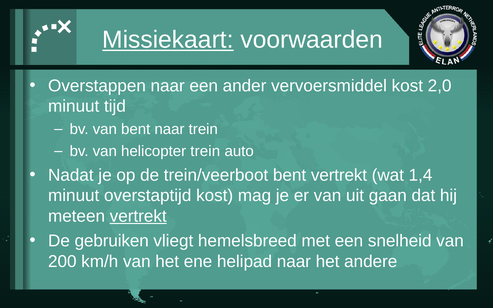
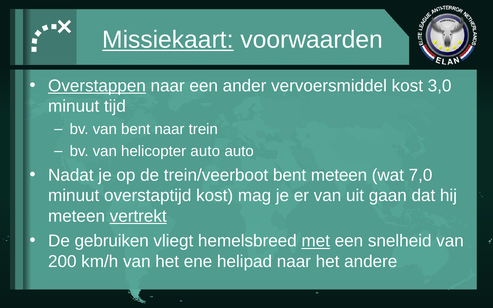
Overstappen underline: none -> present (97, 86)
2,0: 2,0 -> 3,0 (440, 86)
helicopter trein: trein -> auto (205, 151)
bent vertrekt: vertrekt -> meteen (339, 175)
1,4: 1,4 -> 7,0 (421, 175)
met underline: none -> present (316, 241)
